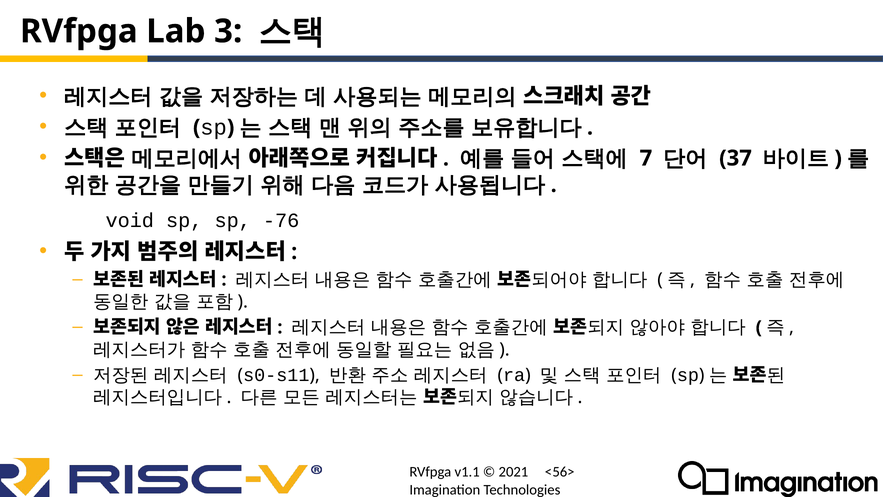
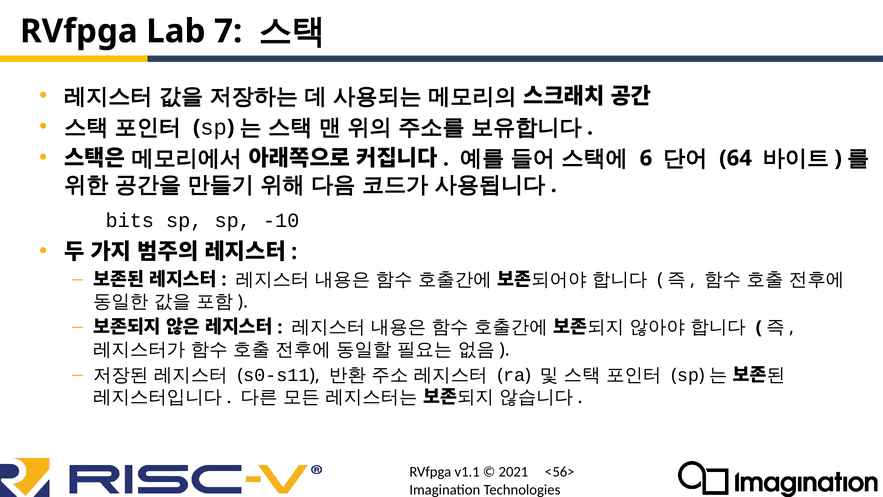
3: 3 -> 7 (228, 31)
7: 7 -> 6 (646, 158)
37: 37 -> 64 (736, 158)
void: void -> bits (130, 221)
-76: -76 -> -10 (281, 221)
